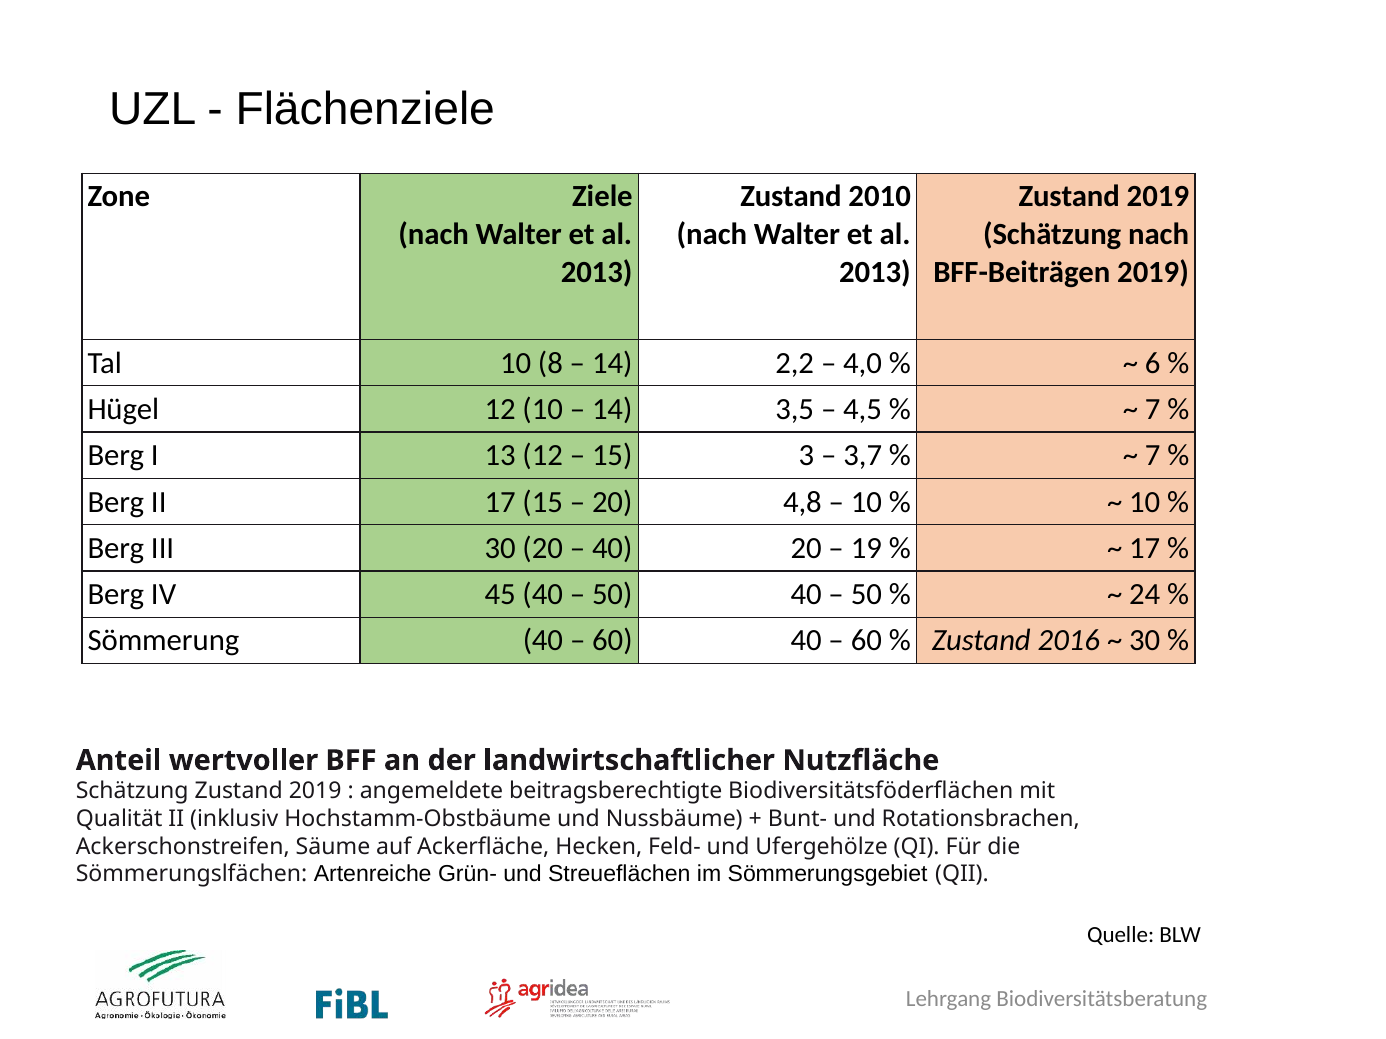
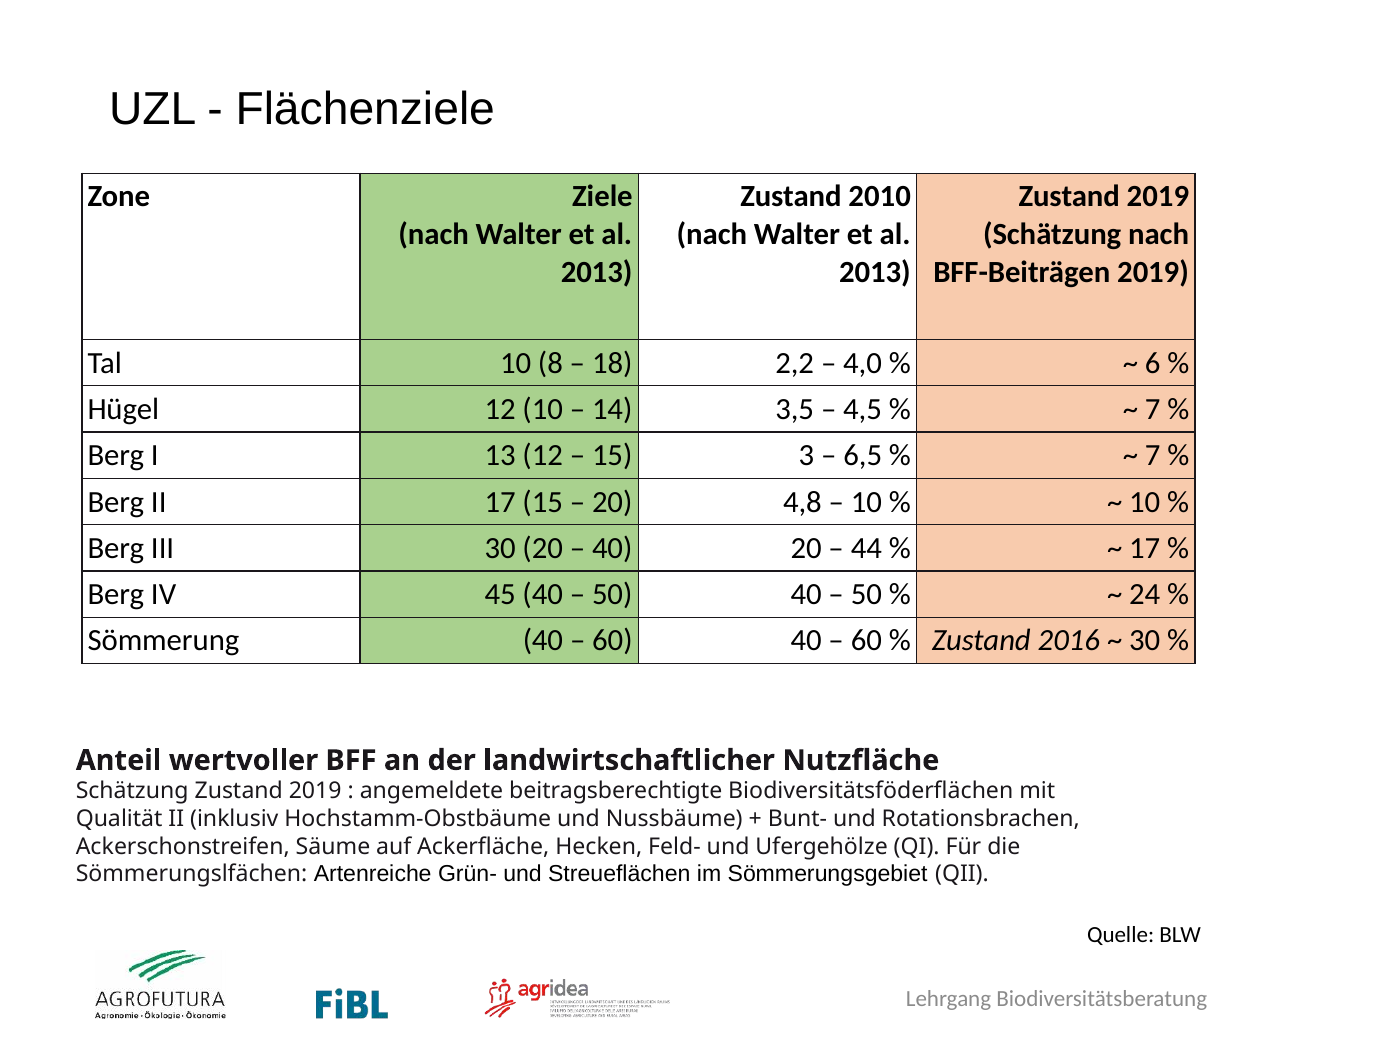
14: 14 -> 18 (612, 363)
3,7: 3,7 -> 6,5 (863, 456)
19: 19 -> 44 (866, 548)
